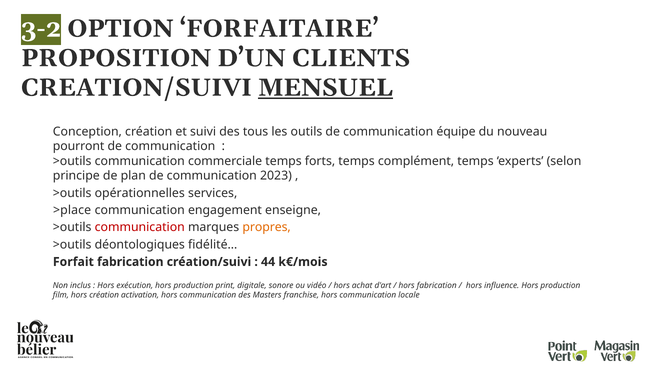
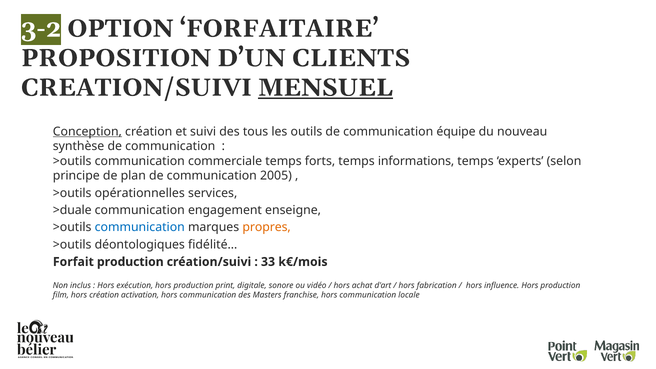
Conception underline: none -> present (87, 131)
pourront: pourront -> synthèse (79, 146)
complément: complément -> informations (416, 161)
2023: 2023 -> 2005 (276, 176)
>place: >place -> >duale (72, 210)
communication colour: red -> blue (140, 227)
Forfait fabrication: fabrication -> production (130, 262)
44: 44 -> 33 (268, 262)
